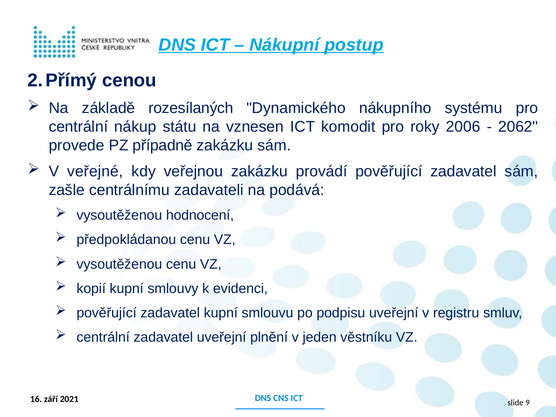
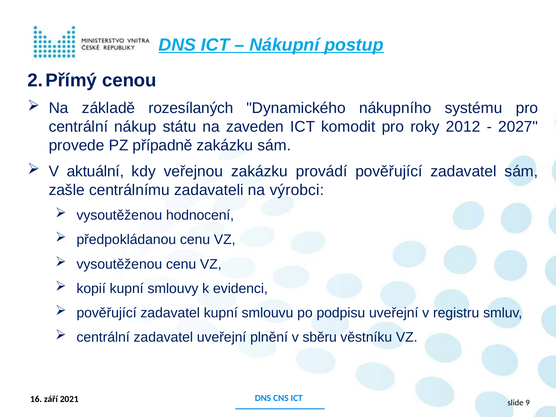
vznesen: vznesen -> zaveden (255, 127)
2006: 2006 -> 2012 (463, 127)
2062: 2062 -> 2027 (518, 127)
veřejné: veřejné -> aktuální (95, 172)
podává: podává -> výrobci (297, 190)
jeden: jeden -> sběru (320, 337)
